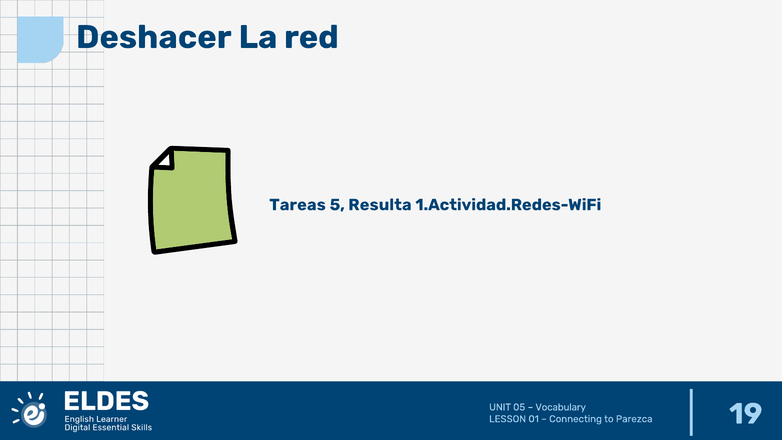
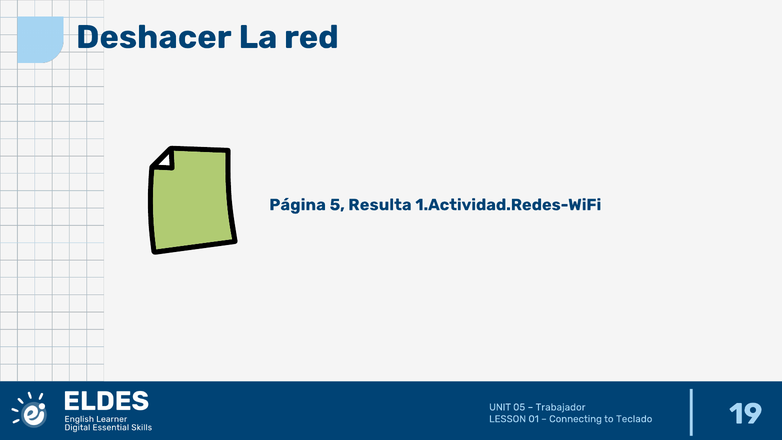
Tareas: Tareas -> Página (298, 205)
Vocabulary: Vocabulary -> Trabajador (561, 407)
Parezca: Parezca -> Teclado (634, 419)
